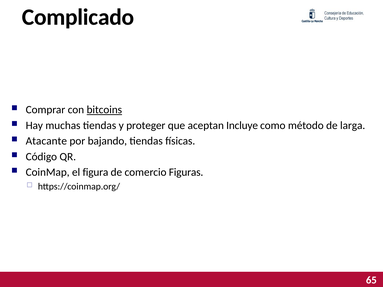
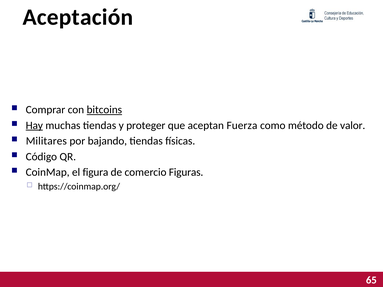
Complicado: Complicado -> Aceptación (78, 17)
Hay underline: none -> present (34, 125)
Incluye: Incluye -> Fuerza (242, 125)
larga: larga -> valor (353, 125)
Atacante: Atacante -> Militares (46, 141)
